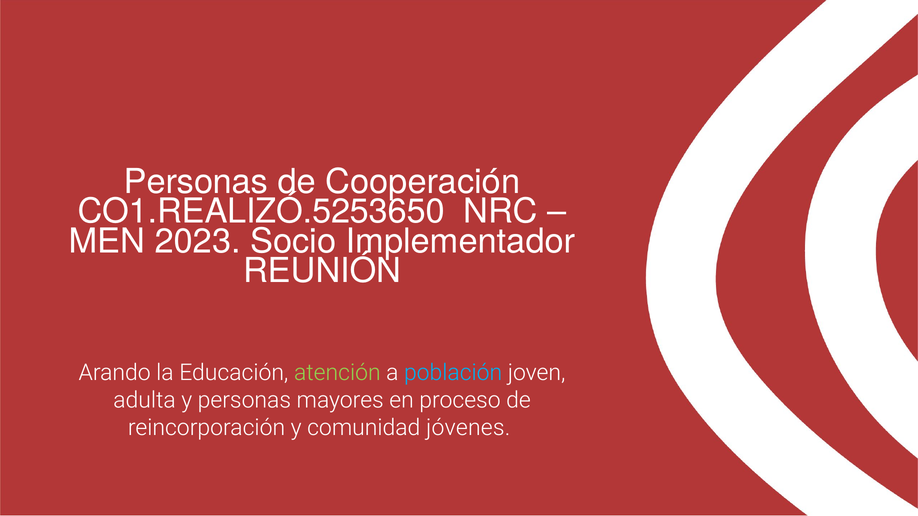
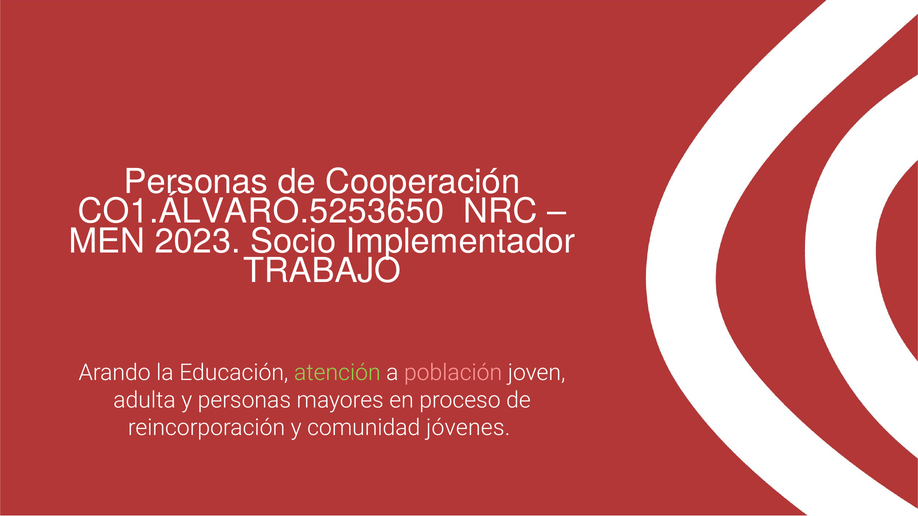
CO1.REALIZÓ.5253650: CO1.REALIZÓ.5253650 -> CO1.ÁLVARO.5253650 (261, 212)
REUNIÓN: REUNIÓN -> TRABAJO (322, 271)
población colour: light blue -> pink (453, 373)
